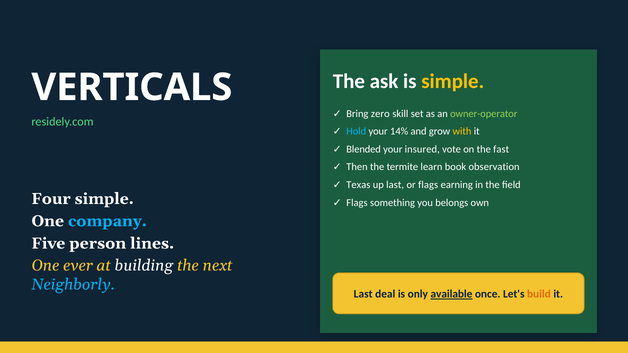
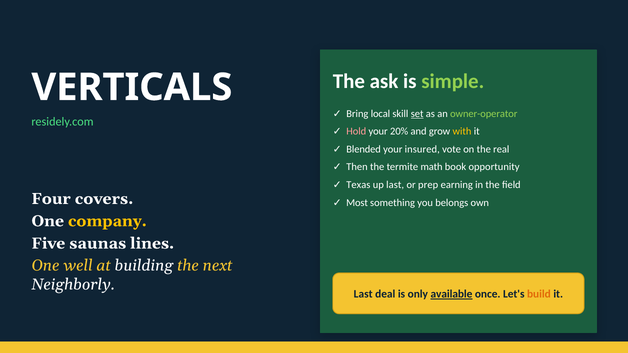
simple colour: yellow -> light green (453, 82)
zero: zero -> local (380, 114)
set underline: none -> present (417, 114)
Hold colour: light blue -> pink (356, 132)
14%: 14% -> 20% (399, 132)
fast: fast -> real (501, 149)
learn: learn -> math (432, 167)
observation: observation -> opportunity (494, 167)
or flags: flags -> prep (428, 185)
Four simple: simple -> covers (104, 199)
Flags: Flags -> Most (357, 203)
company colour: light blue -> yellow (107, 221)
person: person -> saunas (98, 244)
ever: ever -> well (78, 266)
Neighborly colour: light blue -> white (73, 285)
